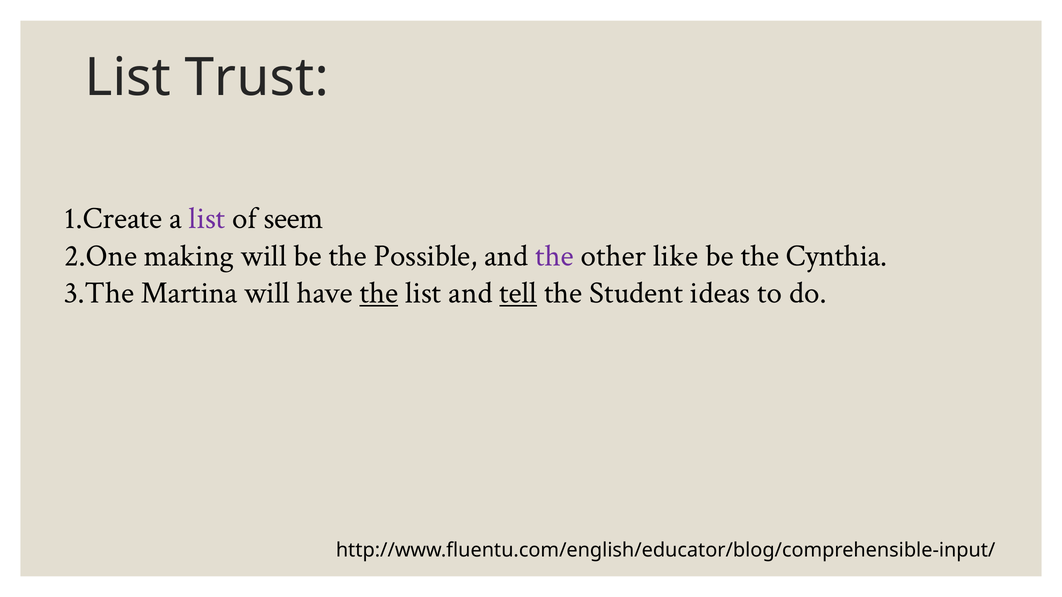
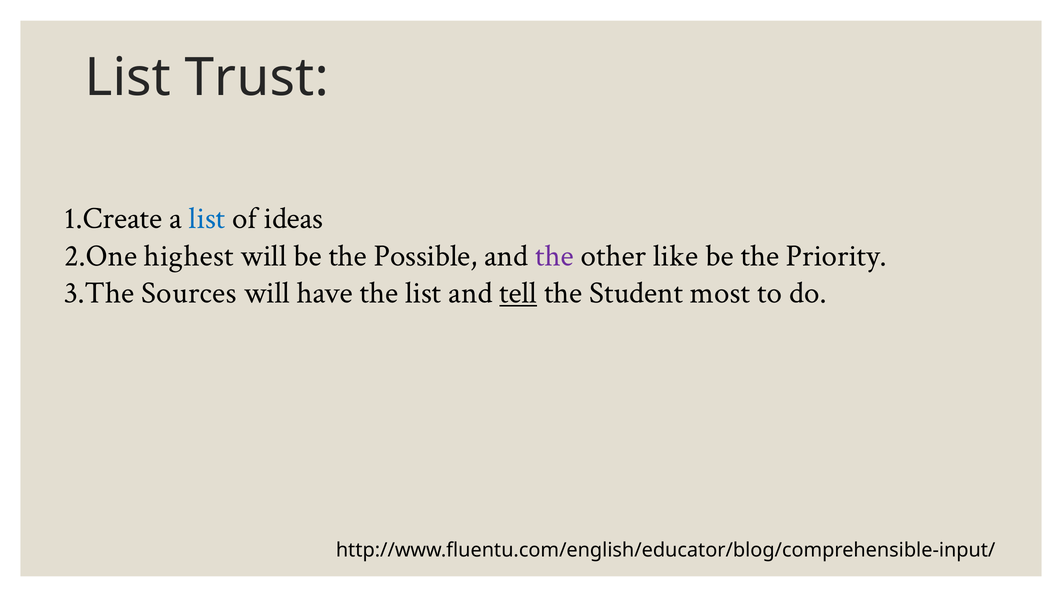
list colour: purple -> blue (207, 218)
seem: seem -> ideas (293, 218)
making: making -> highest (189, 255)
Cynthia: Cynthia -> Priority (836, 255)
Martina: Martina -> Sources (189, 293)
the underline: present -> none (379, 293)
ideas: ideas -> most (720, 293)
